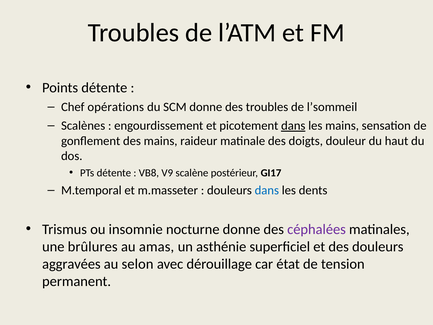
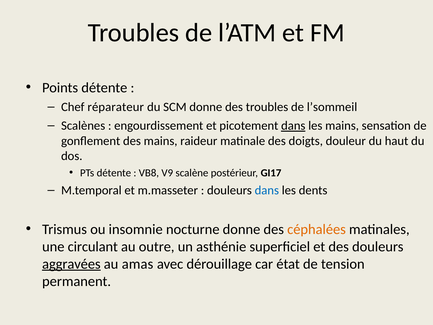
opérations: opérations -> réparateur (116, 107)
céphalées colour: purple -> orange (317, 229)
brûlures: brûlures -> circulant (93, 246)
amas: amas -> outre (157, 246)
aggravées underline: none -> present (71, 264)
selon: selon -> amas (138, 264)
